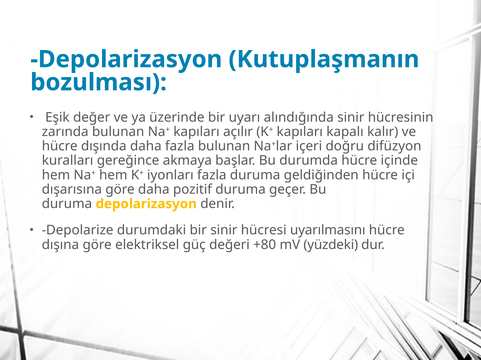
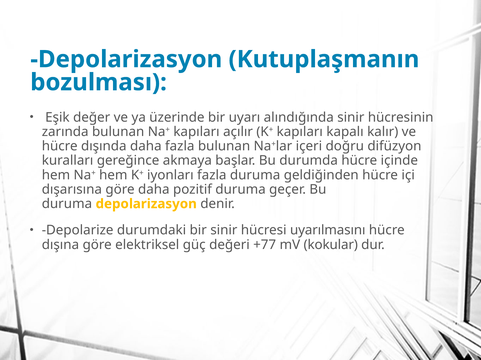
+80: +80 -> +77 (265, 245)
yüzdeki: yüzdeki -> kokular (331, 245)
